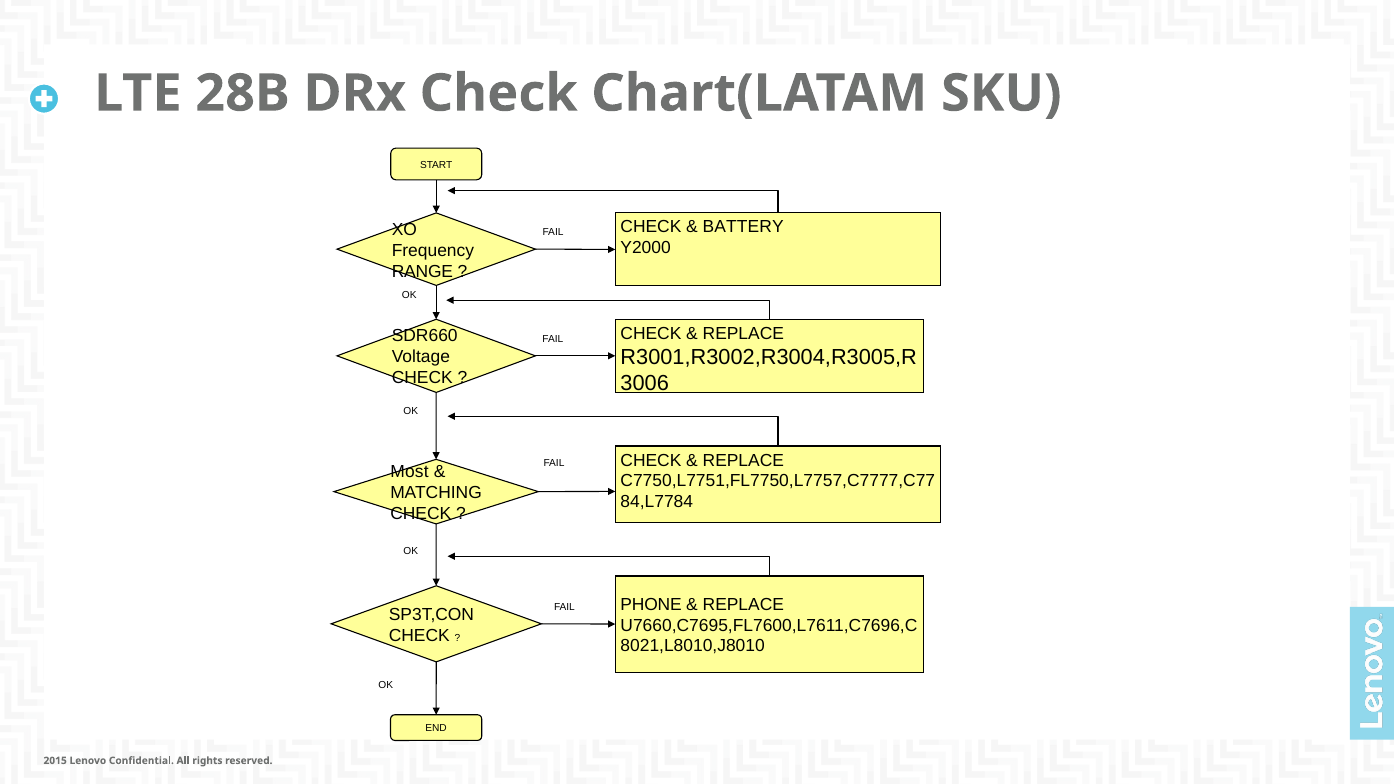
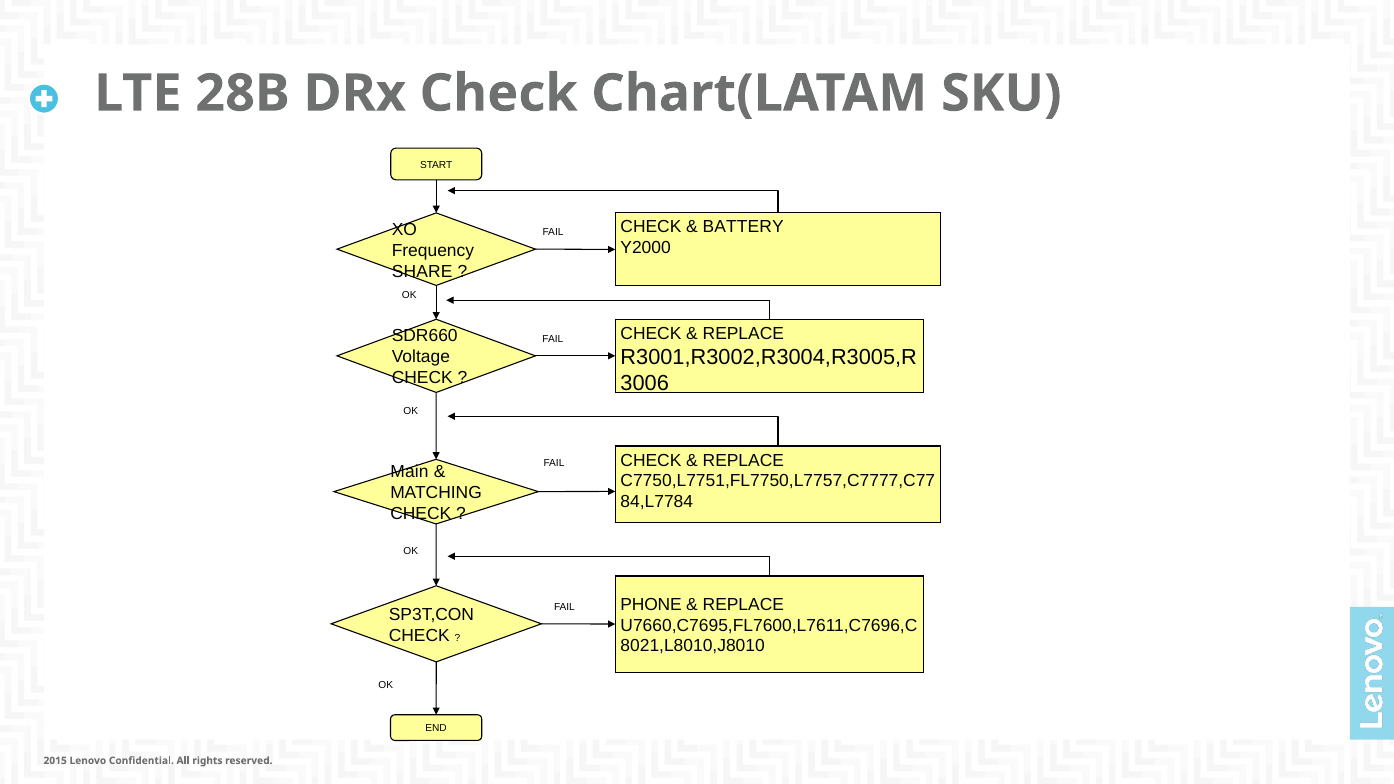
RANGE: RANGE -> SHARE (422, 271)
Most: Most -> Main (409, 472)
